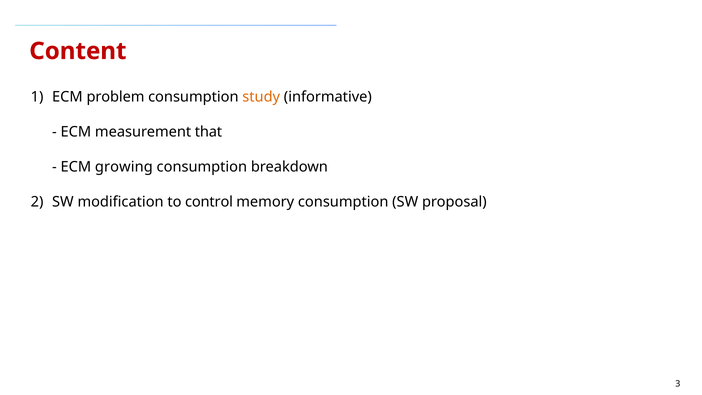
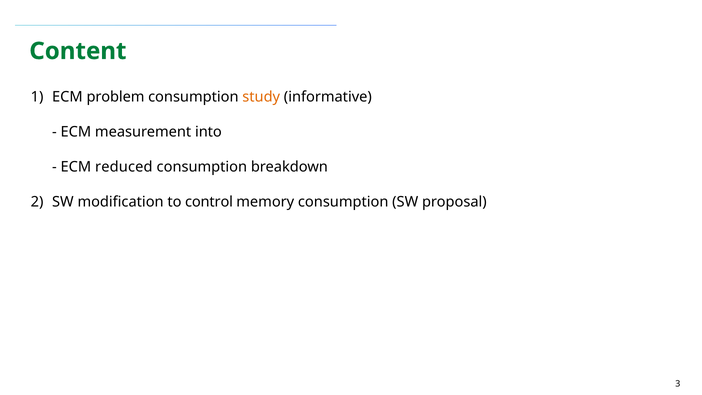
Content colour: red -> green (78, 51)
that: that -> into (208, 132)
growing: growing -> reduced (124, 167)
